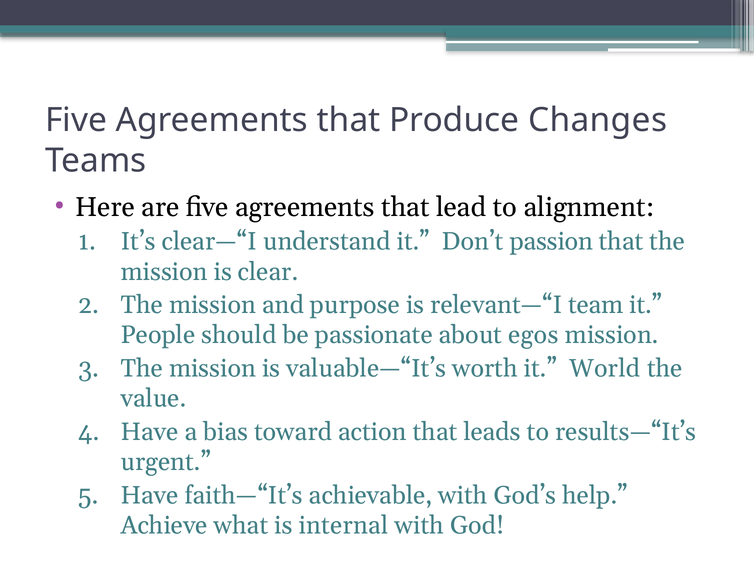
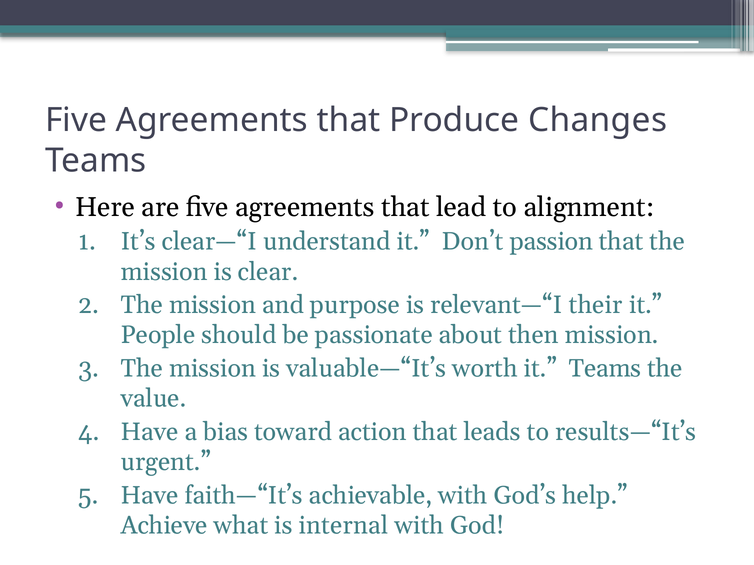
team: team -> their (596, 305)
egos: egos -> then (534, 335)
it World: World -> Teams (605, 369)
